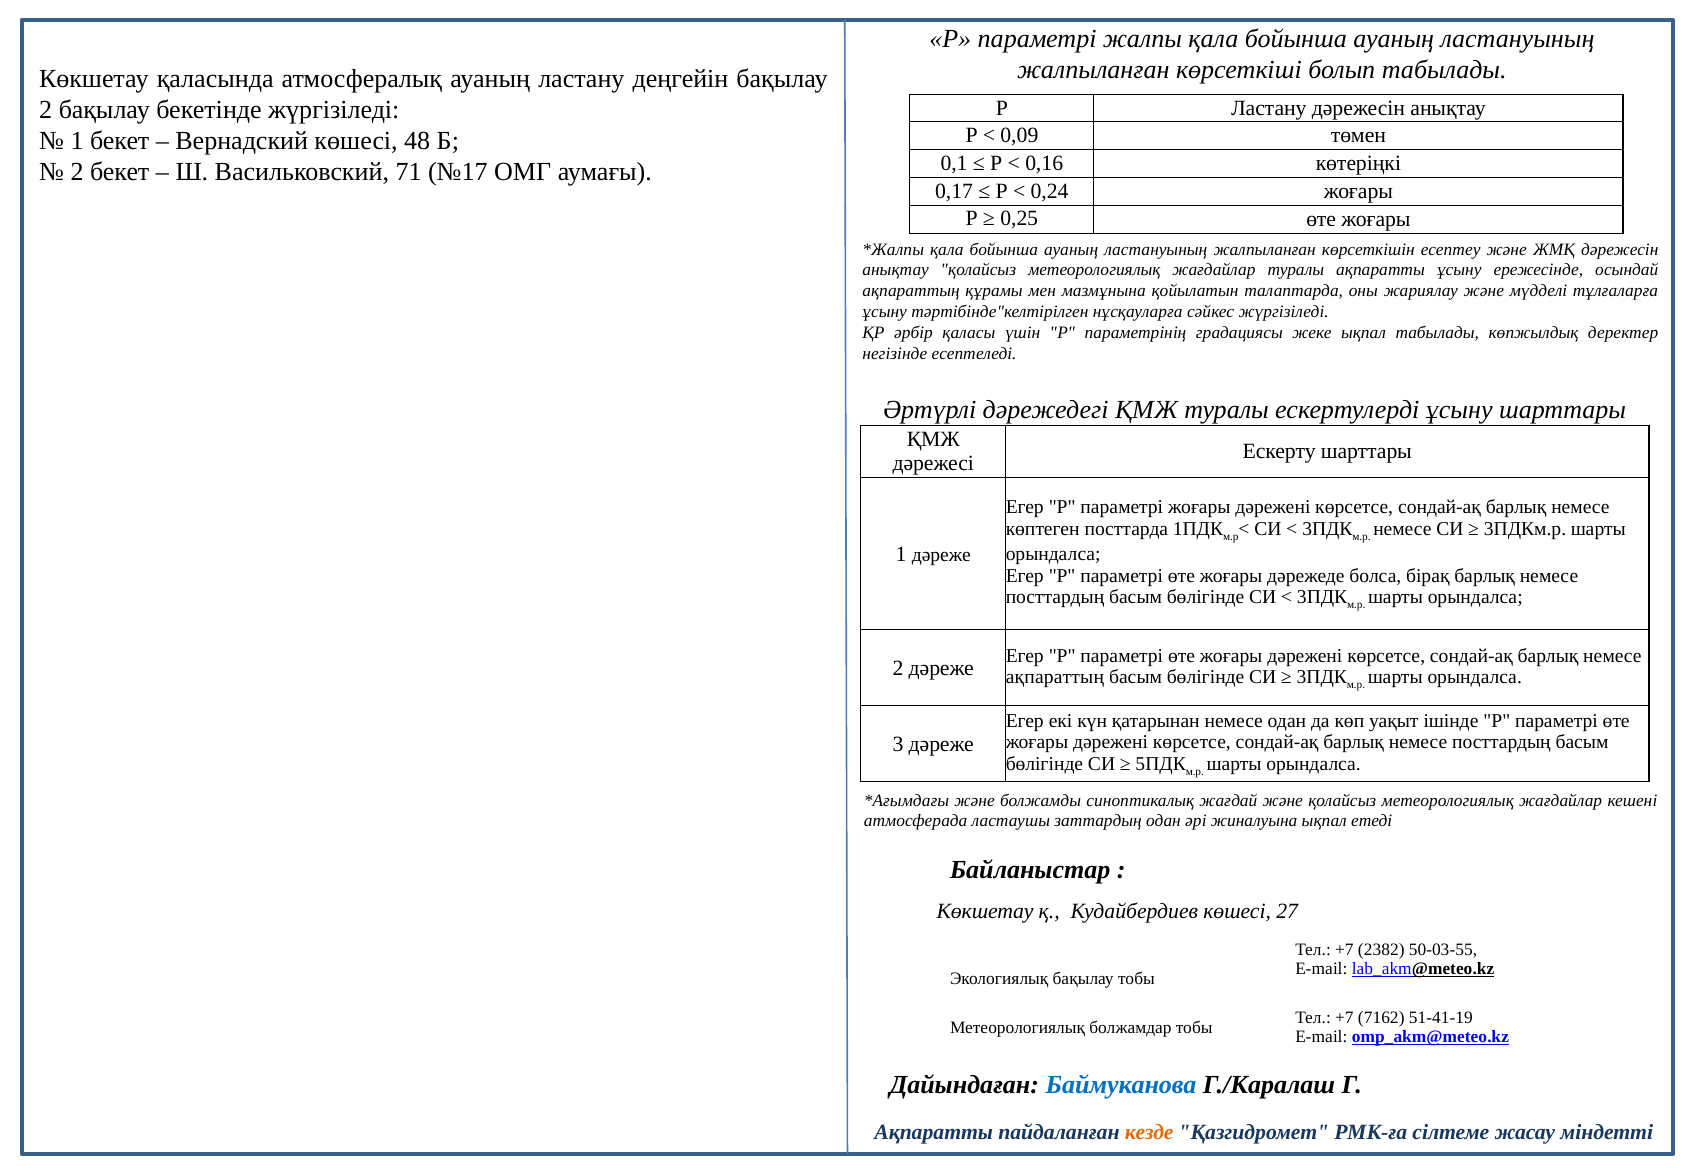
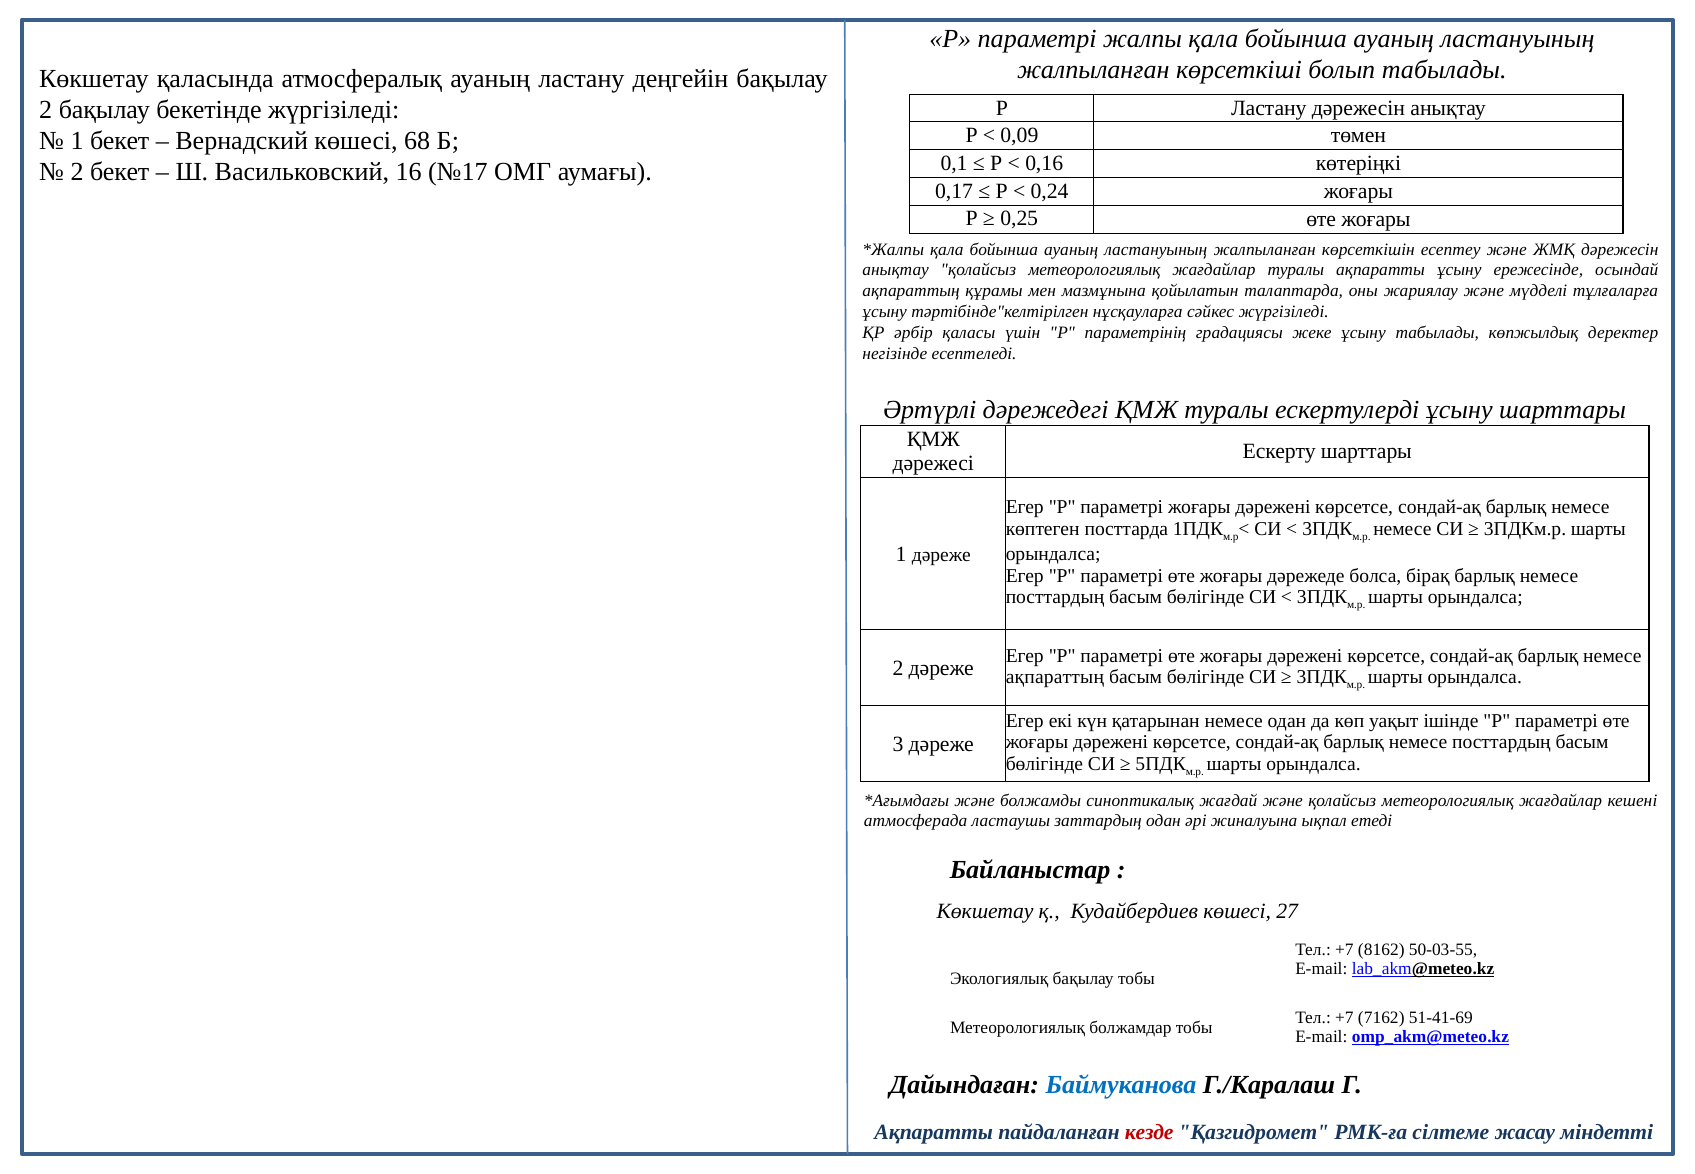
48: 48 -> 68 (417, 141)
71: 71 -> 16 (409, 172)
жеке ықпал: ықпал -> ұсыну (1363, 332)
2382: 2382 -> 8162 (1381, 949)
51-41-19: 51-41-19 -> 51-41-69 (1441, 1017)
кезде colour: orange -> red (1149, 1132)
